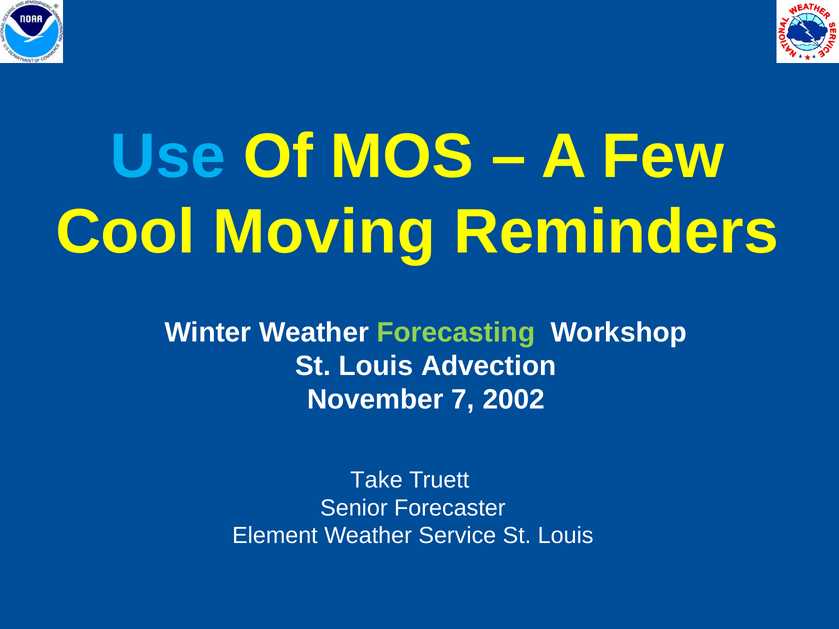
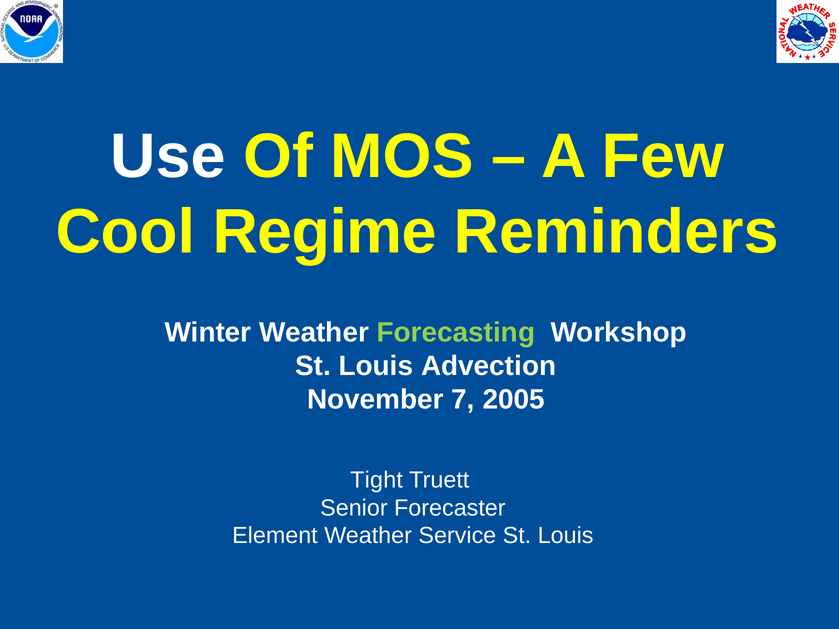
Use colour: light blue -> white (168, 157)
Moving: Moving -> Regime (325, 232)
2002: 2002 -> 2005 (514, 400)
Take: Take -> Tight (377, 480)
